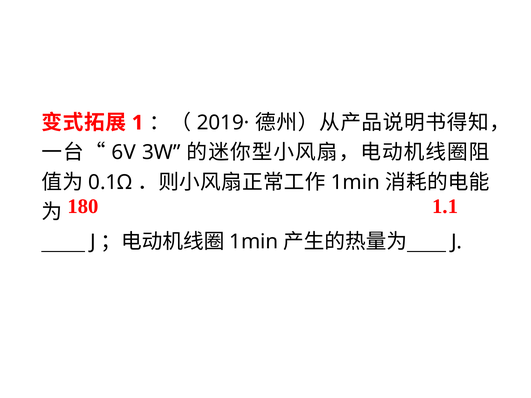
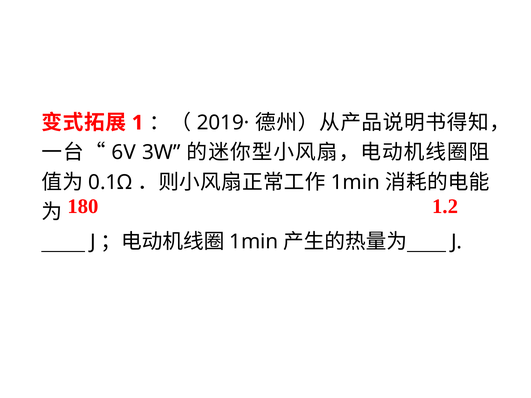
1.1: 1.1 -> 1.2 (445, 207)
